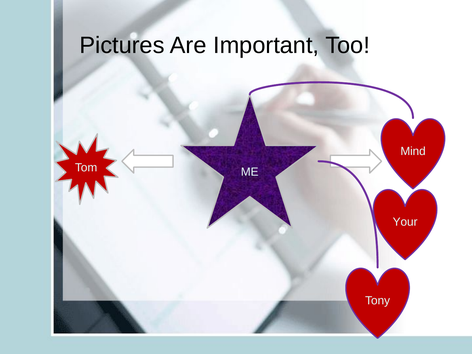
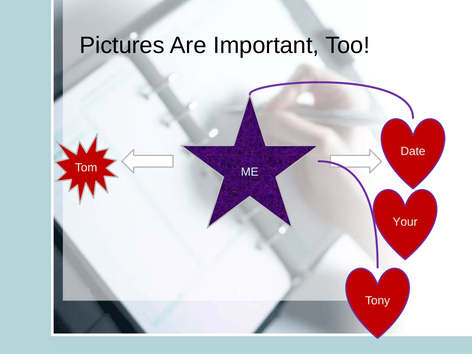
Mind: Mind -> Date (413, 151)
